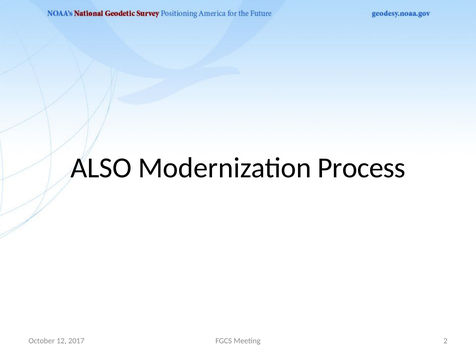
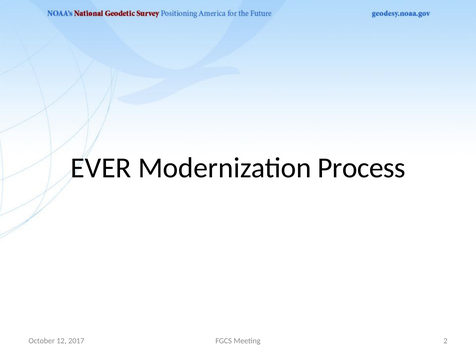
ALSO: ALSO -> EVER (101, 168)
